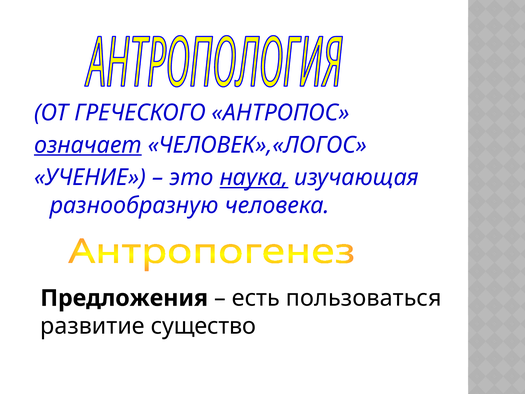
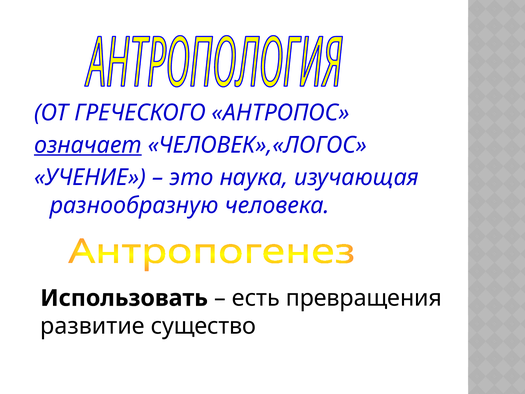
наука underline: present -> none (254, 177)
Предложения: Предложения -> Использовать (124, 298)
пользоваться: пользоваться -> превращения (364, 298)
